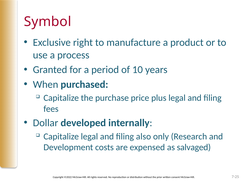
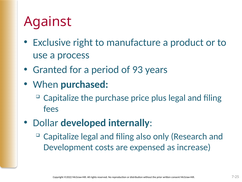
Symbol: Symbol -> Against (48, 22)
10: 10 -> 93 (138, 70)
salvaged: salvaged -> increase (194, 147)
